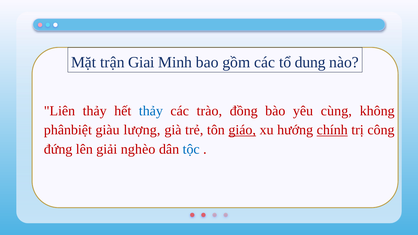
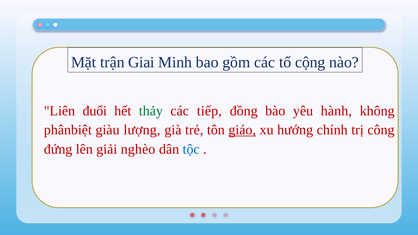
dung: dung -> cộng (310, 63)
Liên thảy: thảy -> đuổi (95, 111)
thảy colour: blue -> green (151, 111)
trào: trào -> tiếp (209, 111)
cùng: cùng -> hành (336, 111)
chính underline: present -> none (332, 130)
